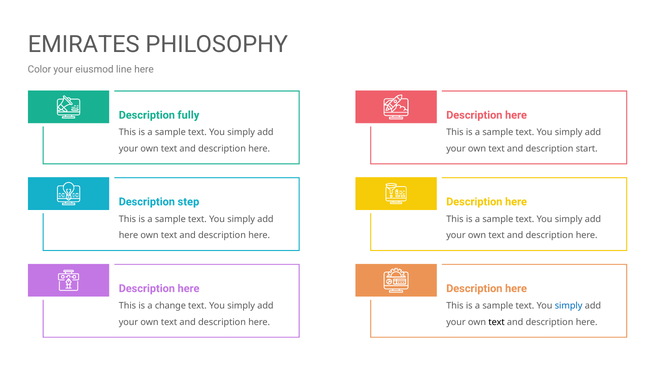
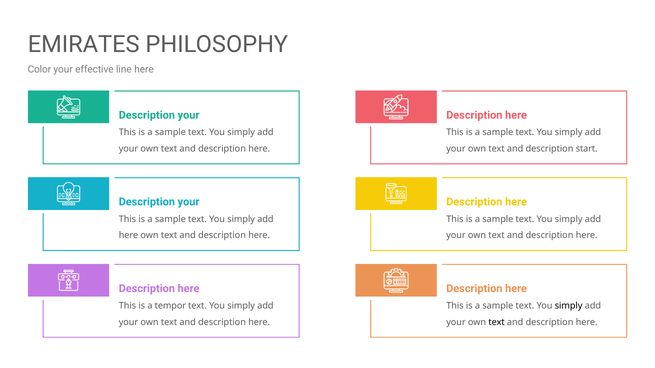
eiusmod: eiusmod -> effective (94, 69)
fully: fully -> your (188, 115)
step: step -> your (188, 202)
change: change -> tempor (170, 306)
simply colour: blue -> black (569, 306)
